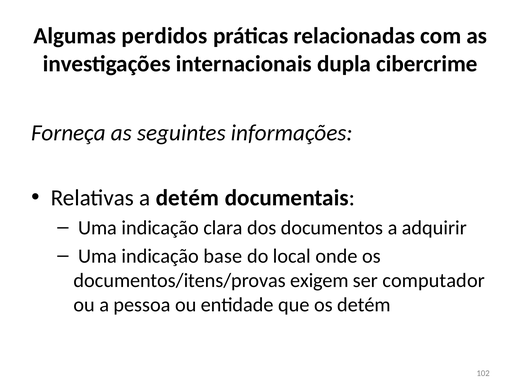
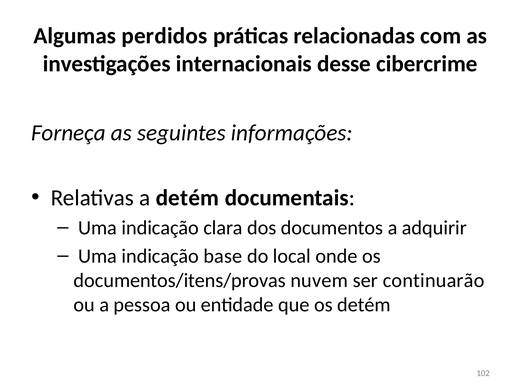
dupla: dupla -> desse (344, 64)
exigem: exigem -> nuvem (319, 280)
computador: computador -> continuarão (434, 280)
